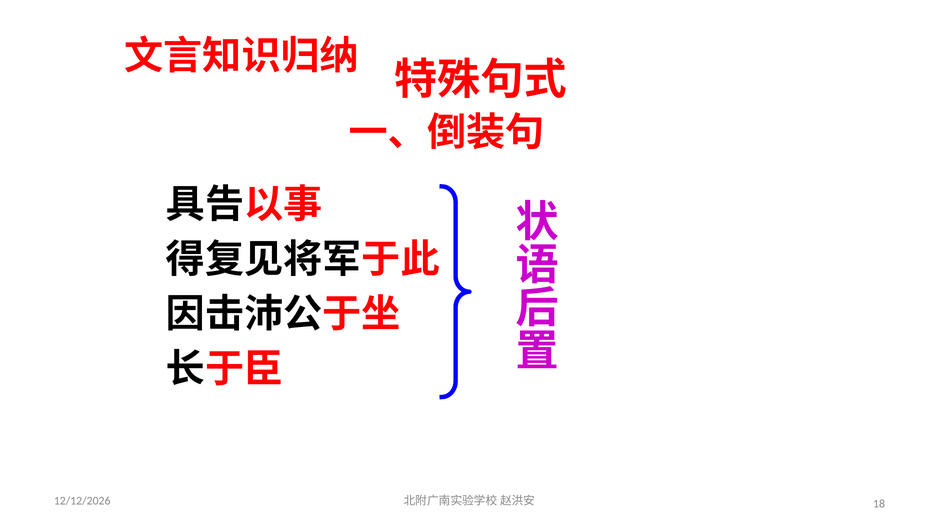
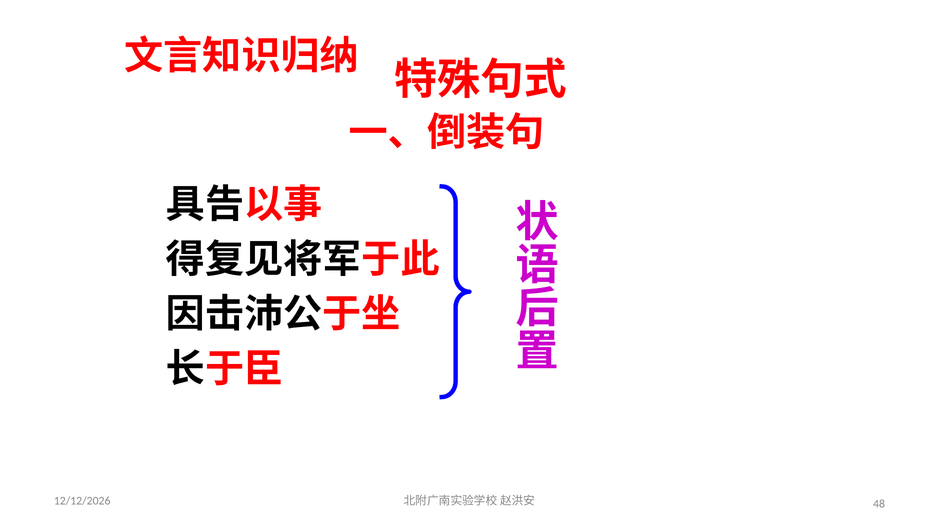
18: 18 -> 48 (879, 504)
